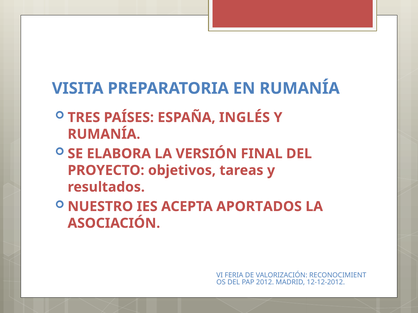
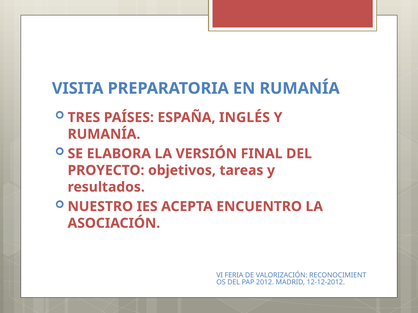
APORTADOS: APORTADOS -> ENCUENTRO (259, 207)
